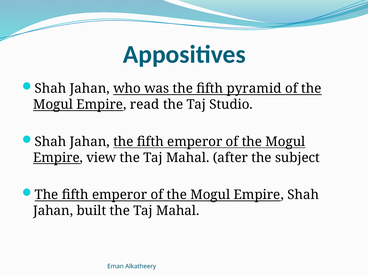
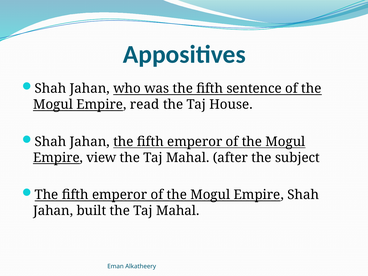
pyramid: pyramid -> sentence (254, 89)
Studio: Studio -> House (231, 105)
